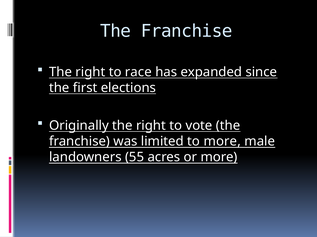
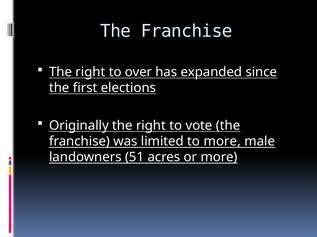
race: race -> over (138, 72)
55: 55 -> 51 (135, 158)
